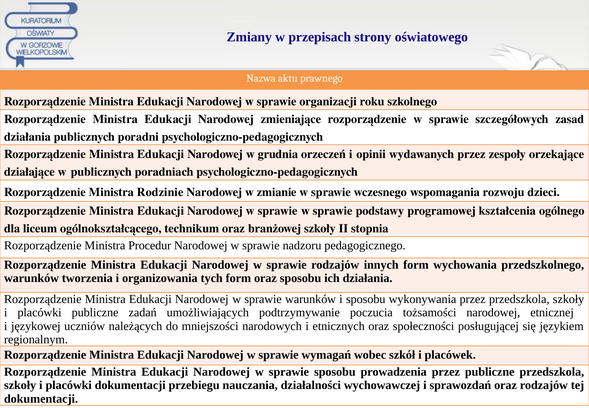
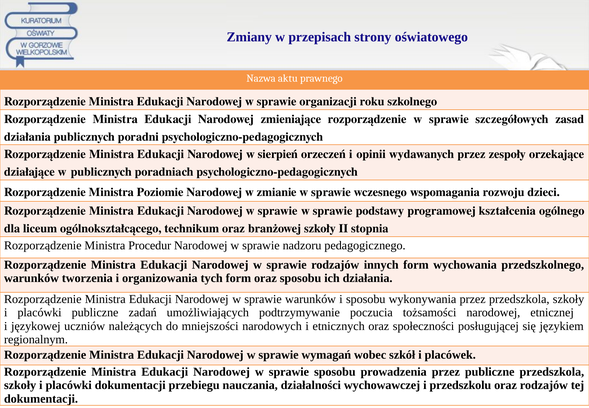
grudnia: grudnia -> sierpień (278, 154)
Rodzinie: Rodzinie -> Poziomie (160, 192)
sprawozdań: sprawozdań -> przedszkolu (460, 385)
